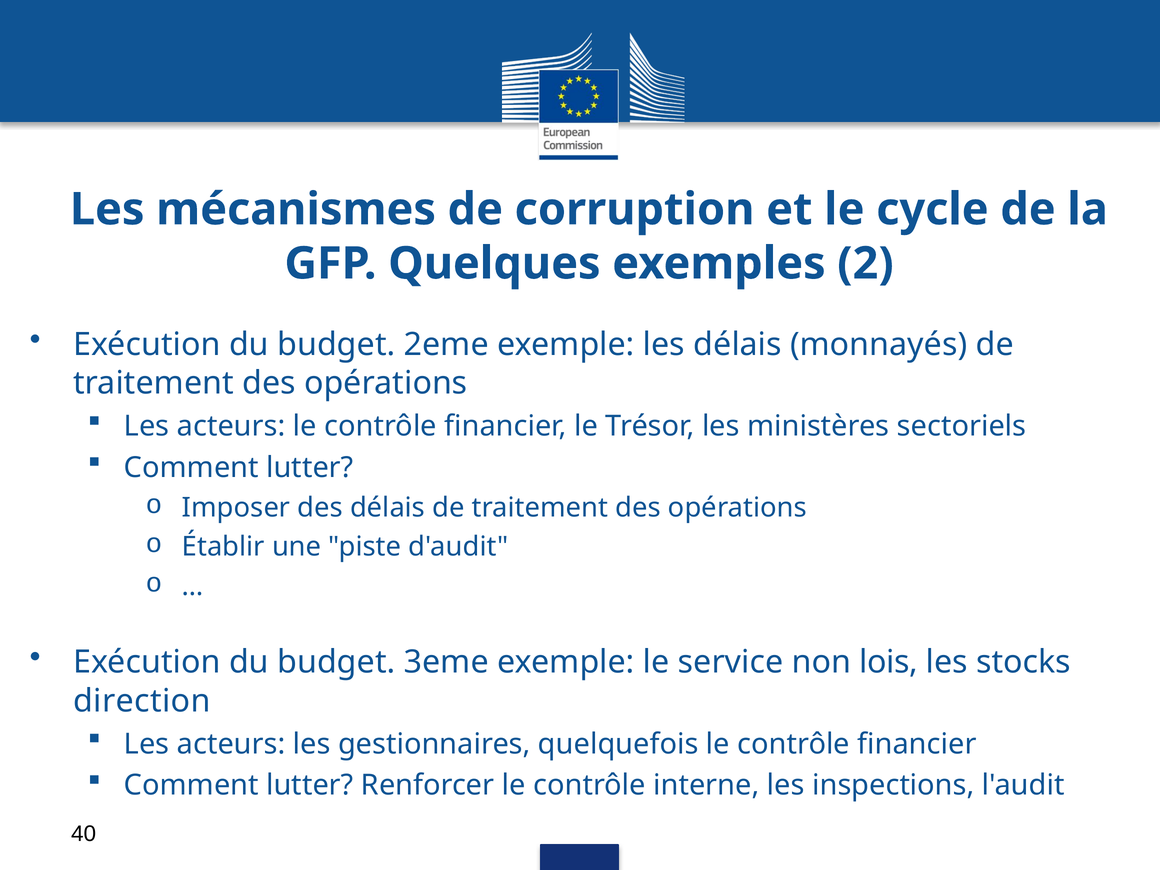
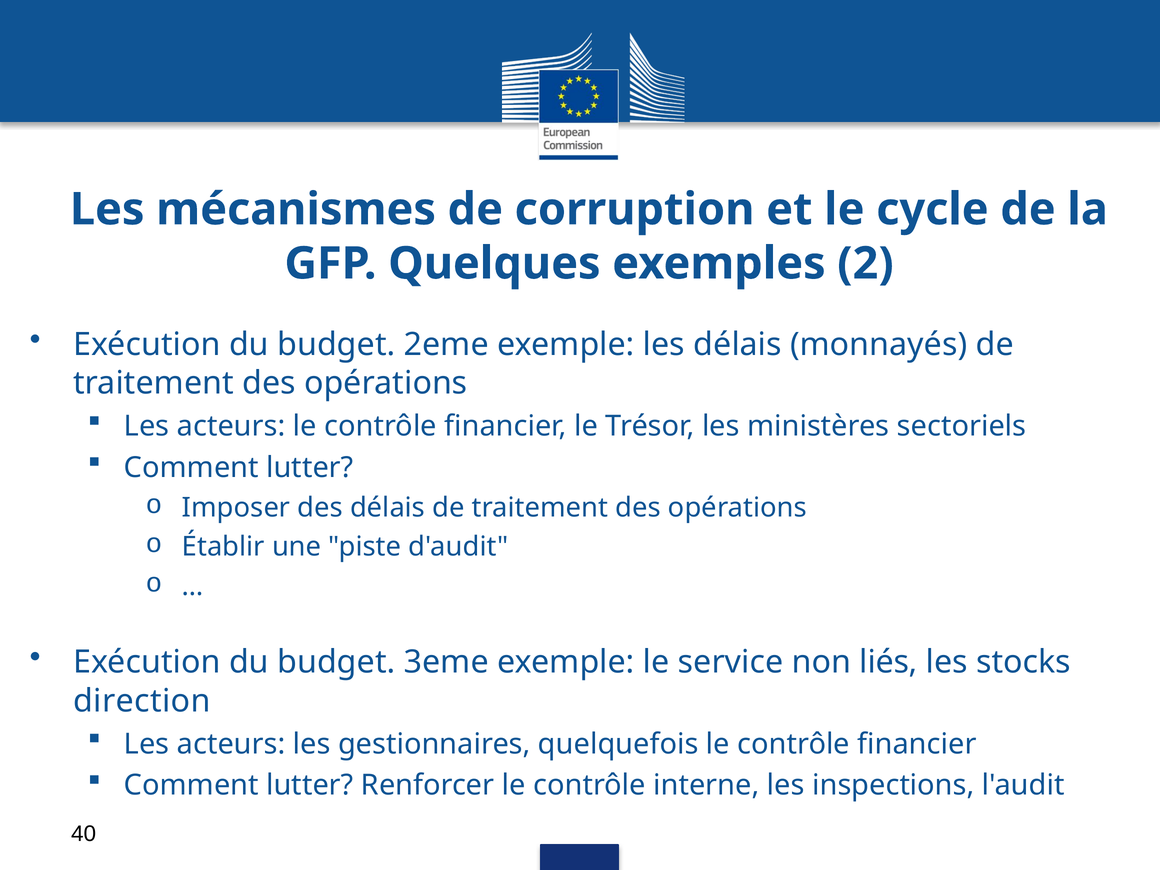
lois: lois -> liés (889, 662)
